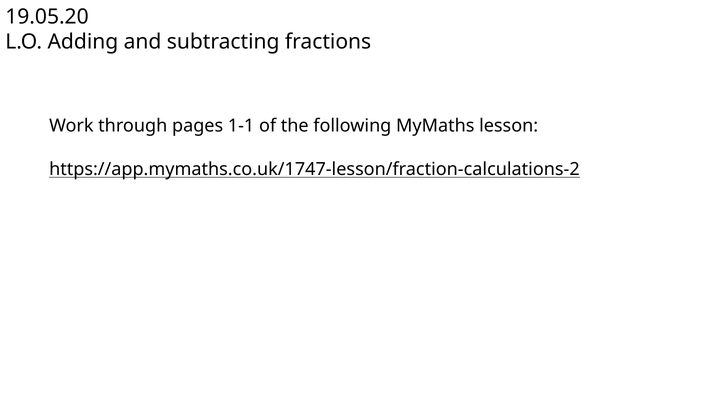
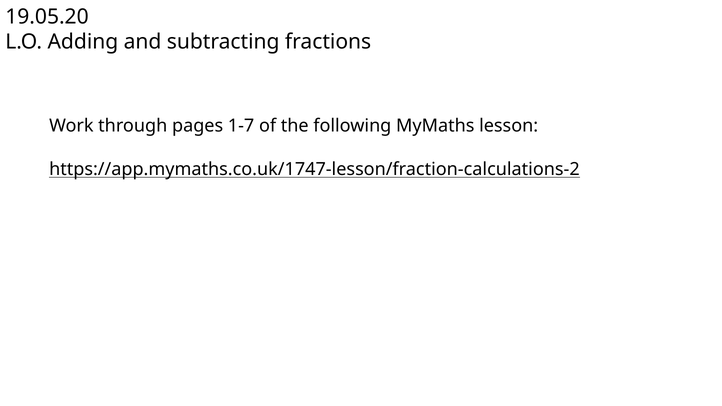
1-1: 1-1 -> 1-7 (241, 126)
